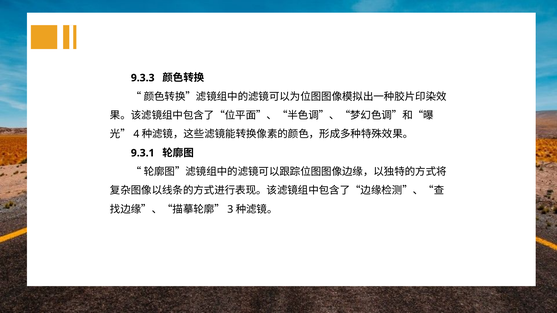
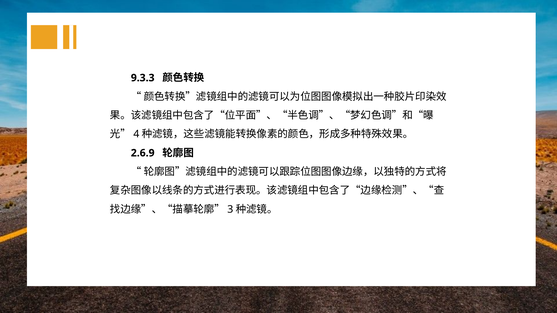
9.3.1: 9.3.1 -> 2.6.9 (143, 153)
